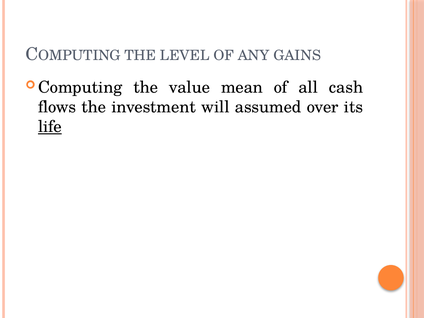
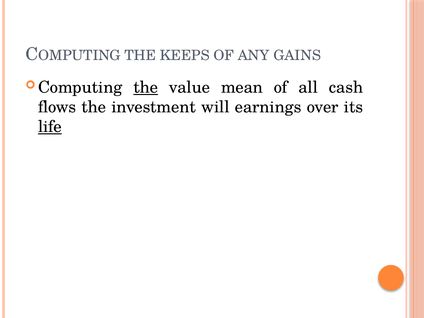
LEVEL: LEVEL -> KEEPS (185, 55)
the underline: none -> present (146, 87)
assumed: assumed -> earnings (268, 107)
